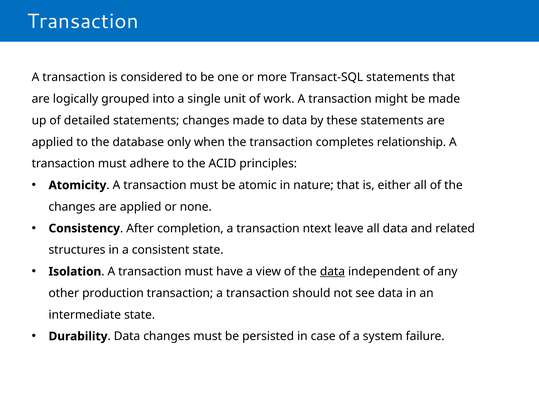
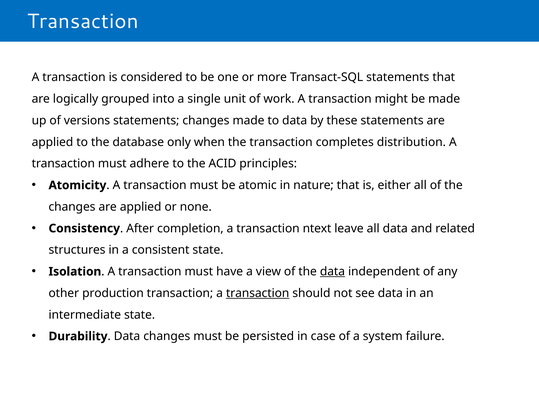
detailed: detailed -> versions (87, 120)
relationship: relationship -> distribution (411, 142)
transaction underline: none -> present (258, 293)
